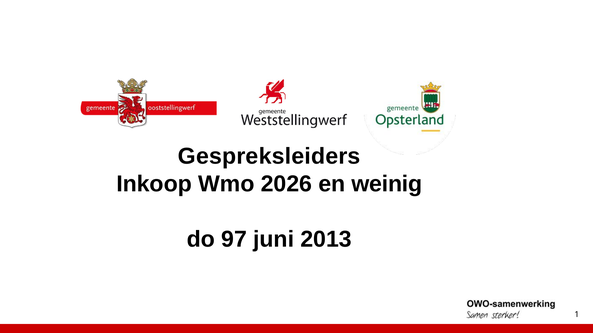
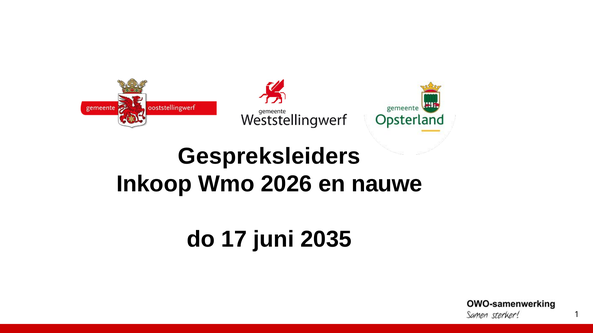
weinig: weinig -> nauwe (387, 184)
97: 97 -> 17 (234, 240)
2013: 2013 -> 2035 (326, 240)
